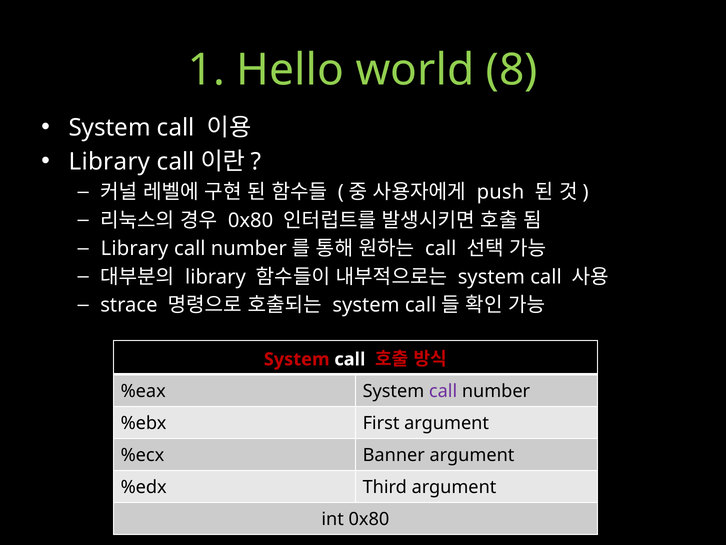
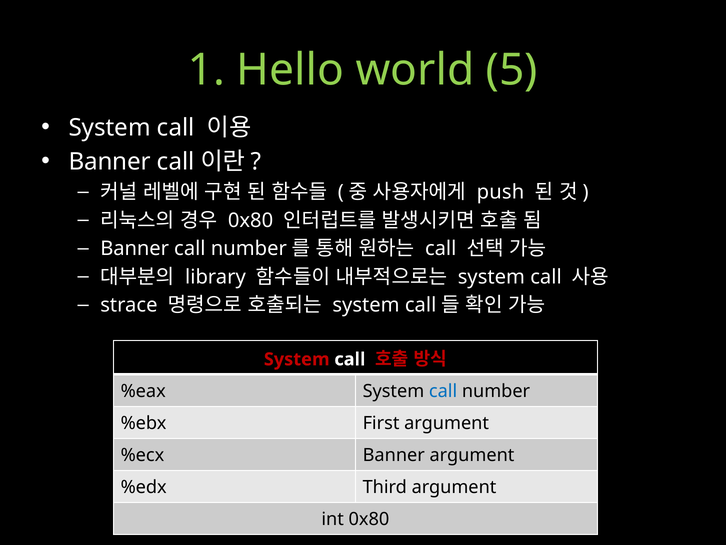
8: 8 -> 5 (512, 70)
Library: Library -> Banner (110, 161)
Library: Library -> Banner (135, 248)
call colour: purple -> blue (443, 391)
